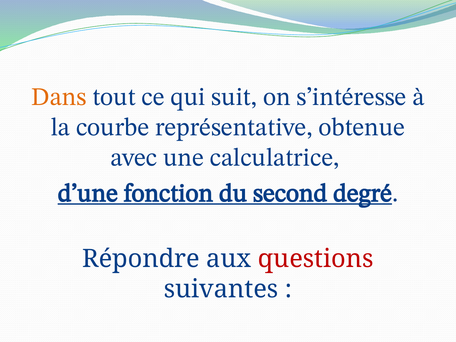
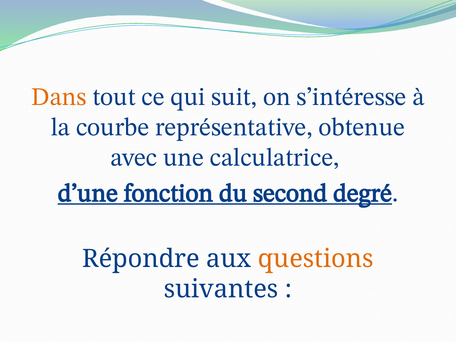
questions colour: red -> orange (316, 259)
